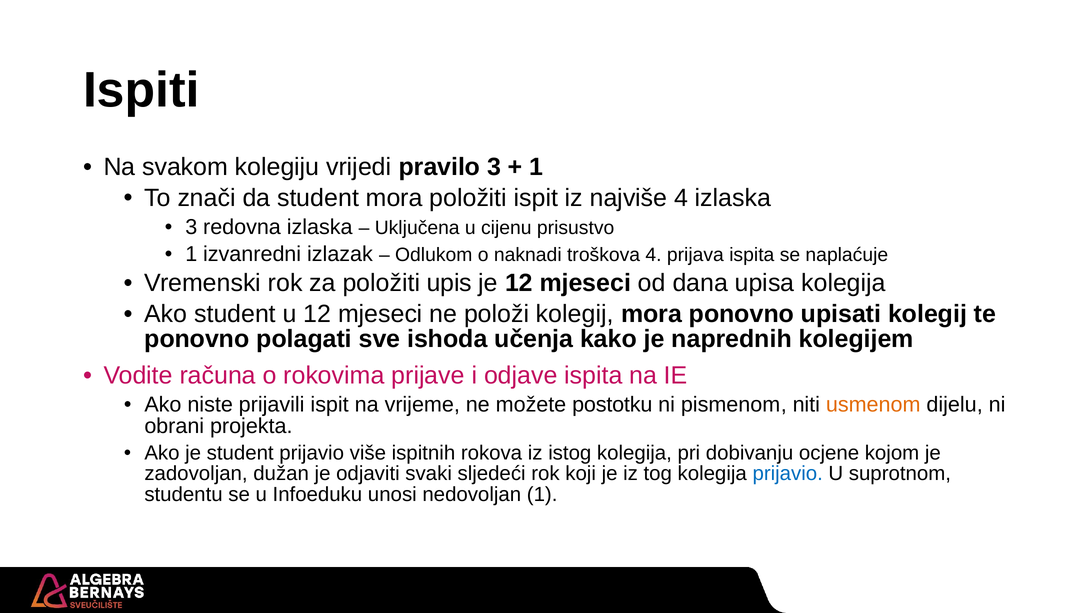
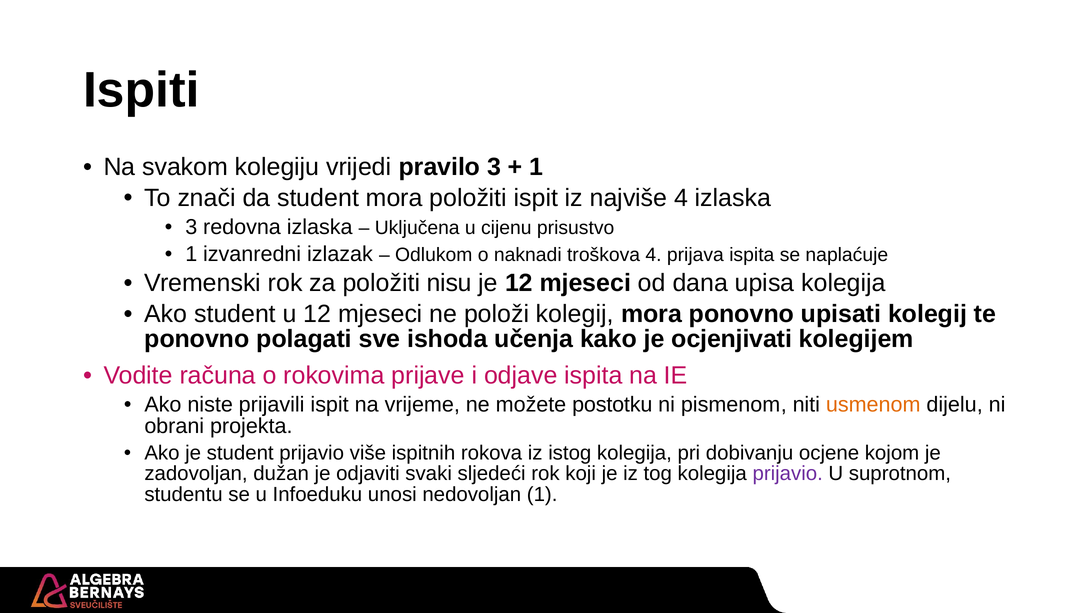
upis: upis -> nisu (449, 283)
naprednih: naprednih -> ocjenjivati (732, 339)
prijavio colour: blue -> purple (788, 474)
